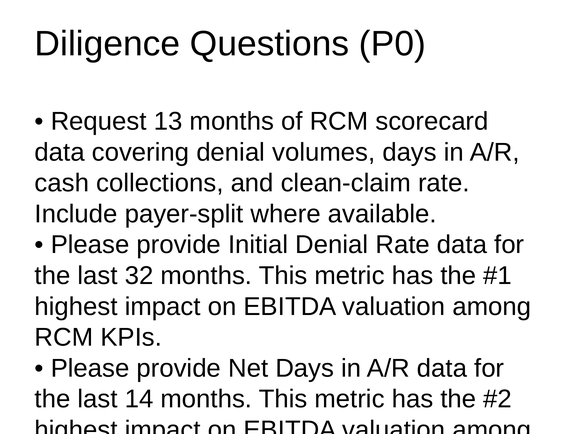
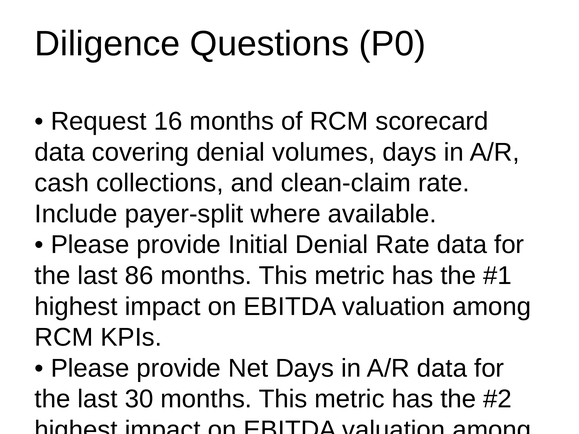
13: 13 -> 16 (168, 121)
32: 32 -> 86 (139, 276)
14: 14 -> 30 (139, 399)
